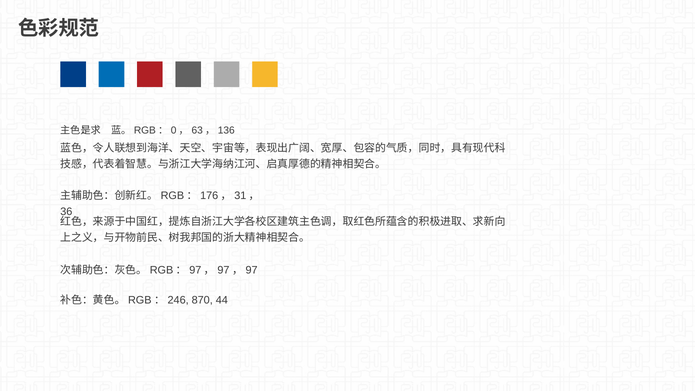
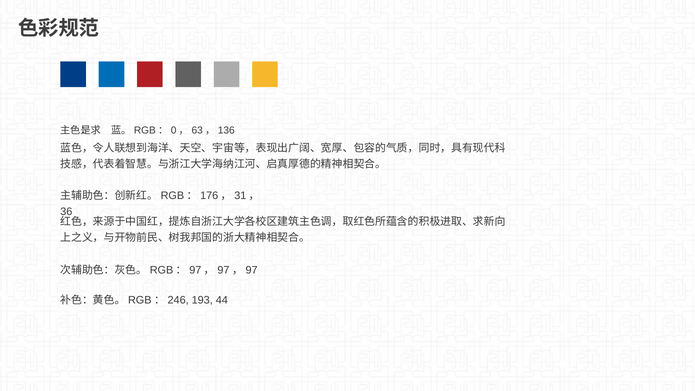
870: 870 -> 193 (202, 300)
